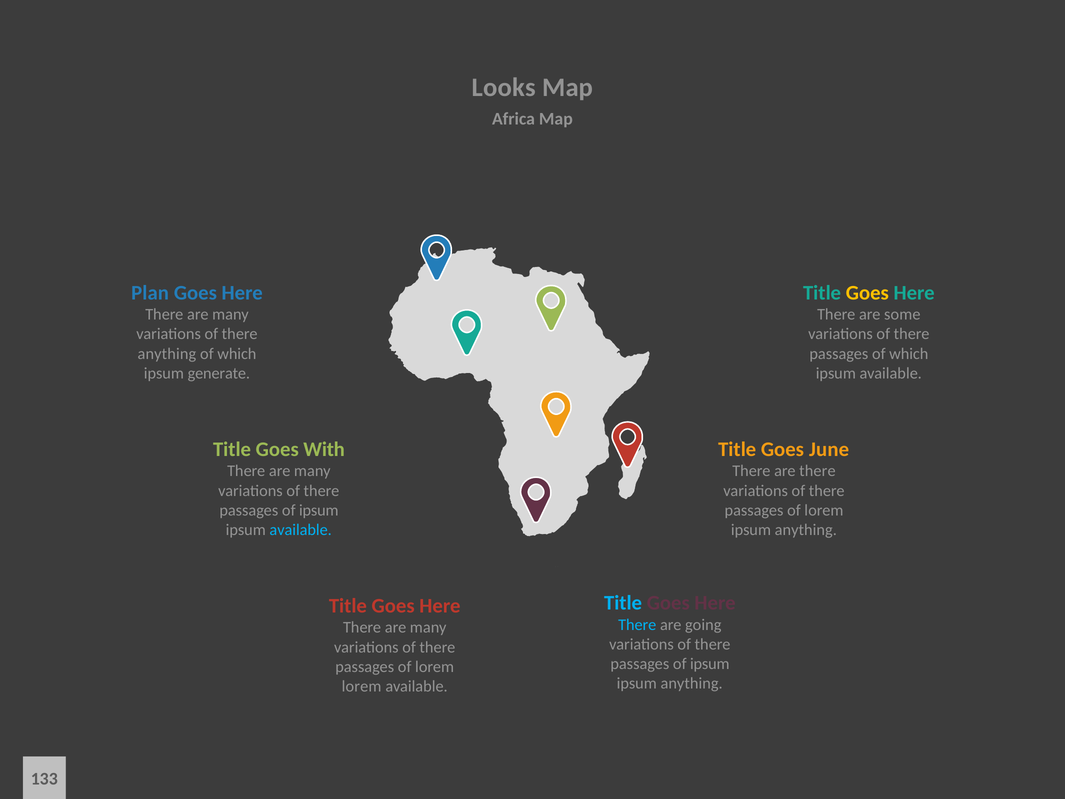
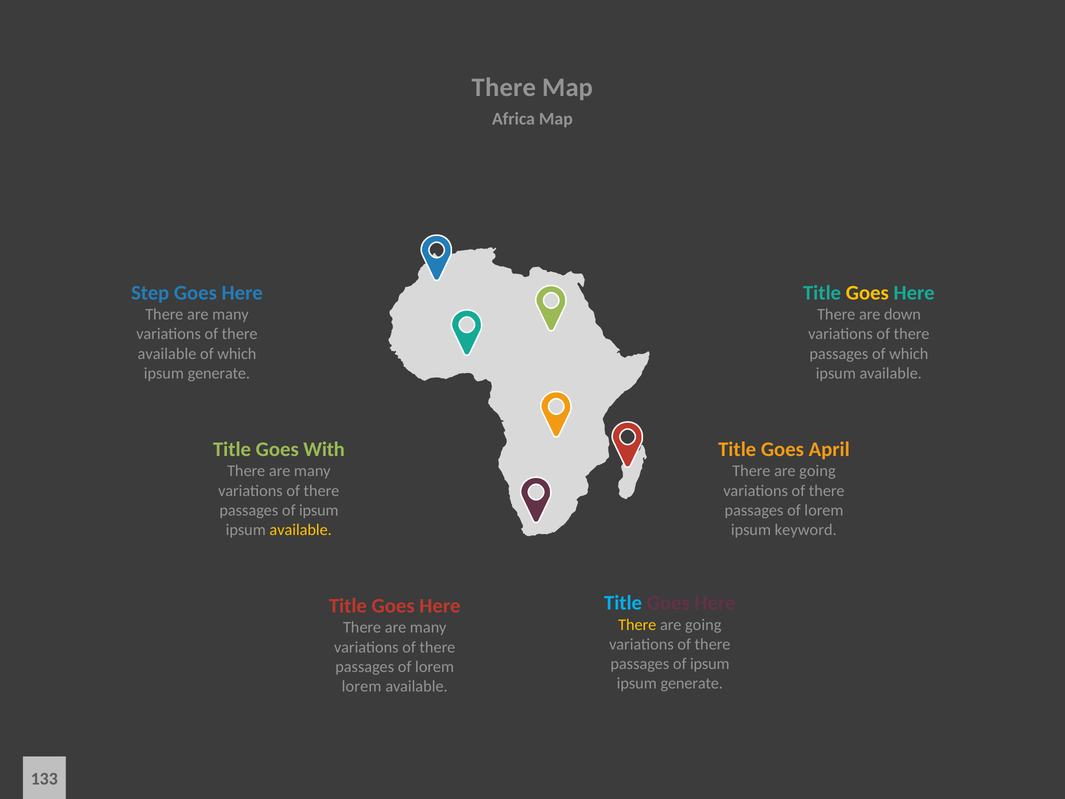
Looks: Looks -> There (504, 87)
Plan: Plan -> Step (150, 293)
some: some -> down (902, 314)
anything: anything -> available (167, 354)
June: June -> April (829, 449)
there: there -> going (817, 471)
available colour: light blue -> yellow (301, 530)
anything: anything -> keyword (806, 530)
There colour: light blue -> yellow (637, 625)
anything: anything -> generate (692, 683)
